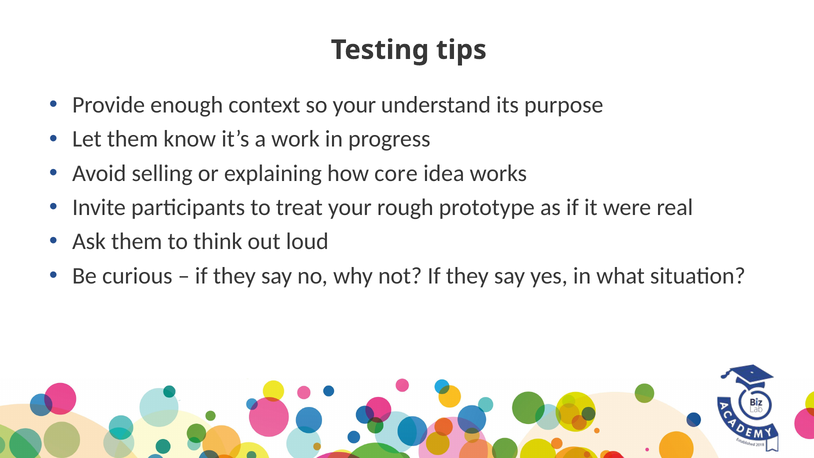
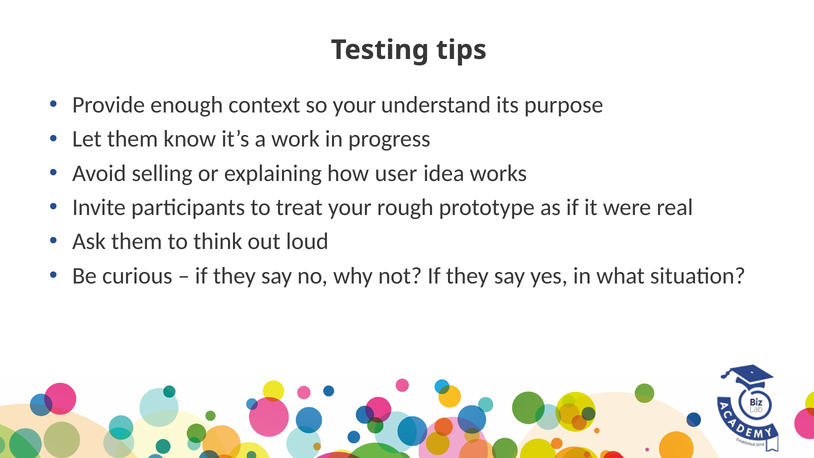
core: core -> user (396, 173)
